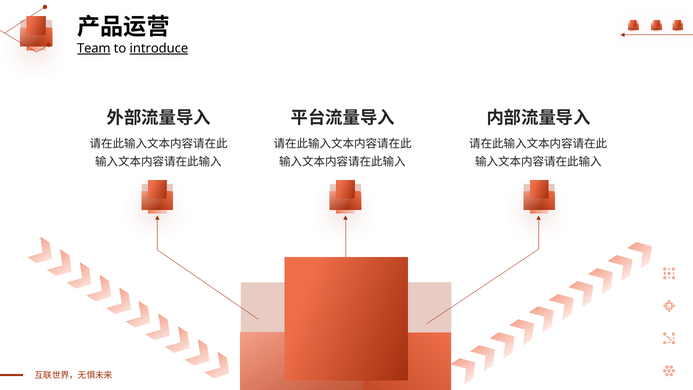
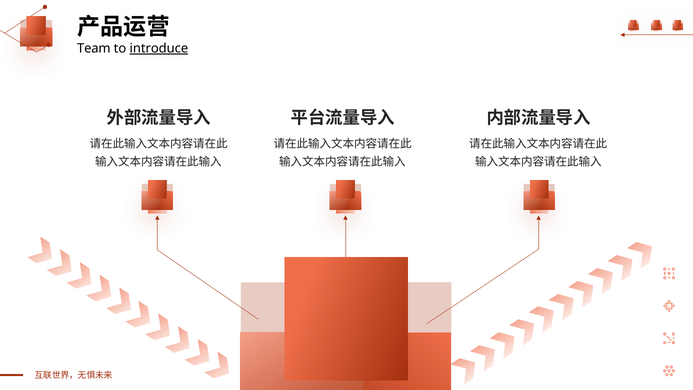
Team underline: present -> none (94, 48)
